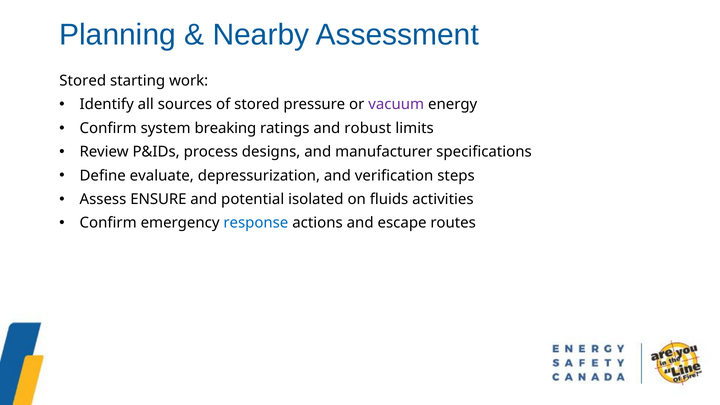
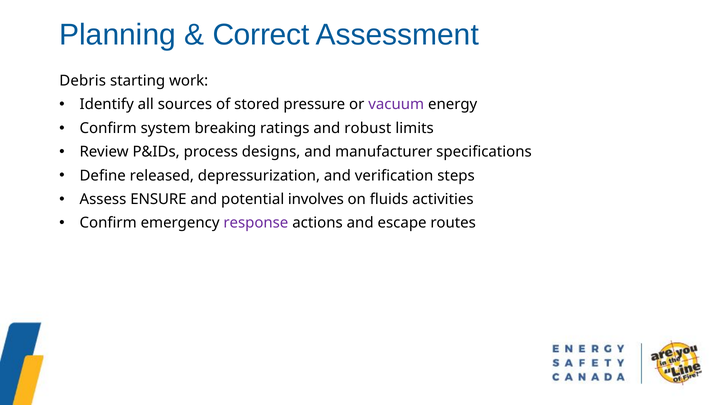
Nearby: Nearby -> Correct (261, 35)
Stored: Stored -> Debris (83, 81)
evaluate: evaluate -> released (162, 176)
isolated: isolated -> involves (316, 199)
response colour: blue -> purple (256, 223)
